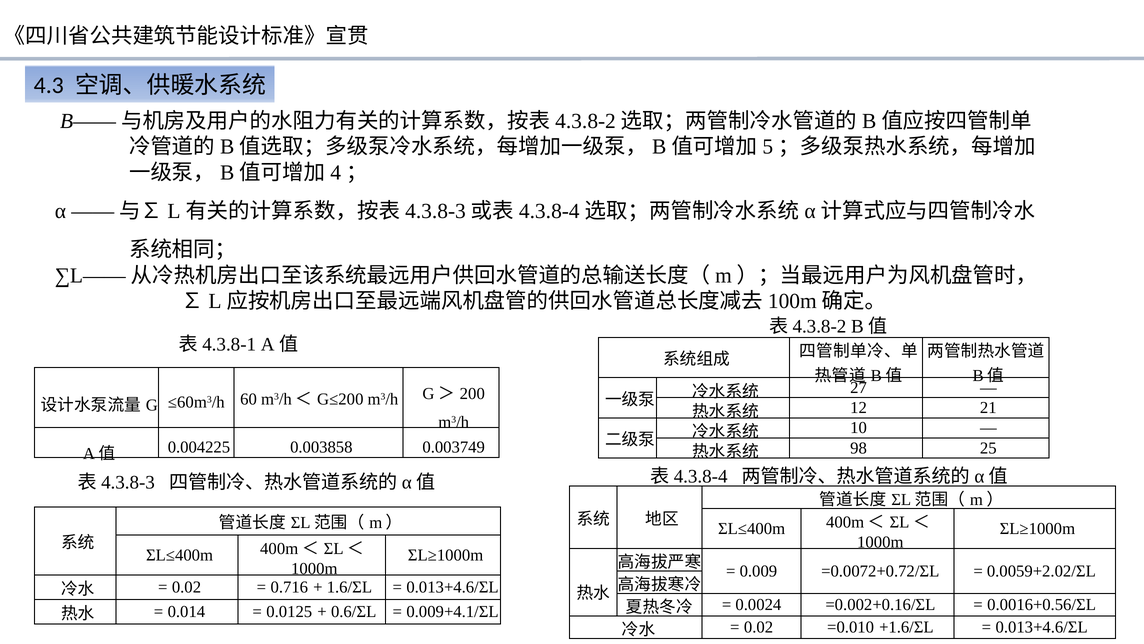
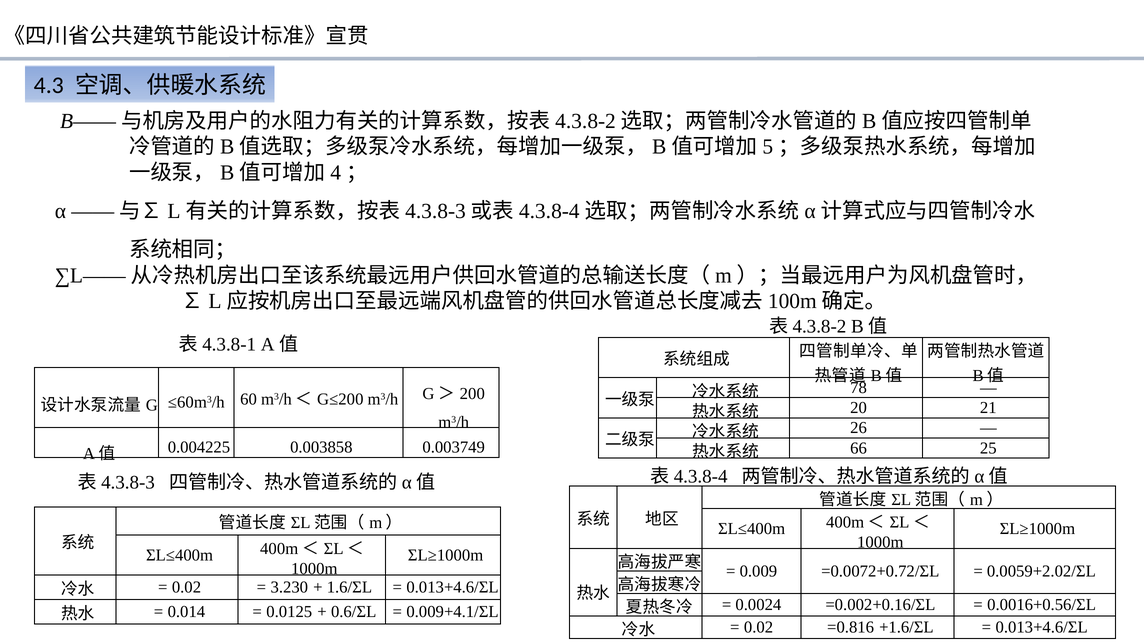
27: 27 -> 78 (859, 388)
12: 12 -> 20 (859, 408)
10: 10 -> 26 (859, 428)
98: 98 -> 66 (859, 448)
0.716: 0.716 -> 3.230 (289, 587)
=0.010: =0.010 -> =0.816 (851, 627)
